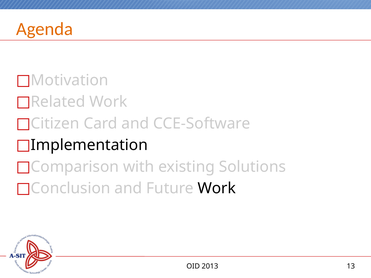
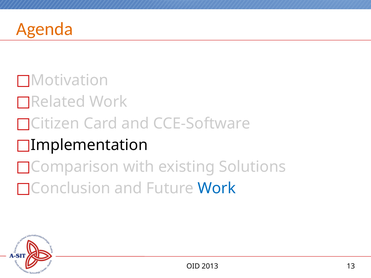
Work colour: black -> blue (217, 188)
